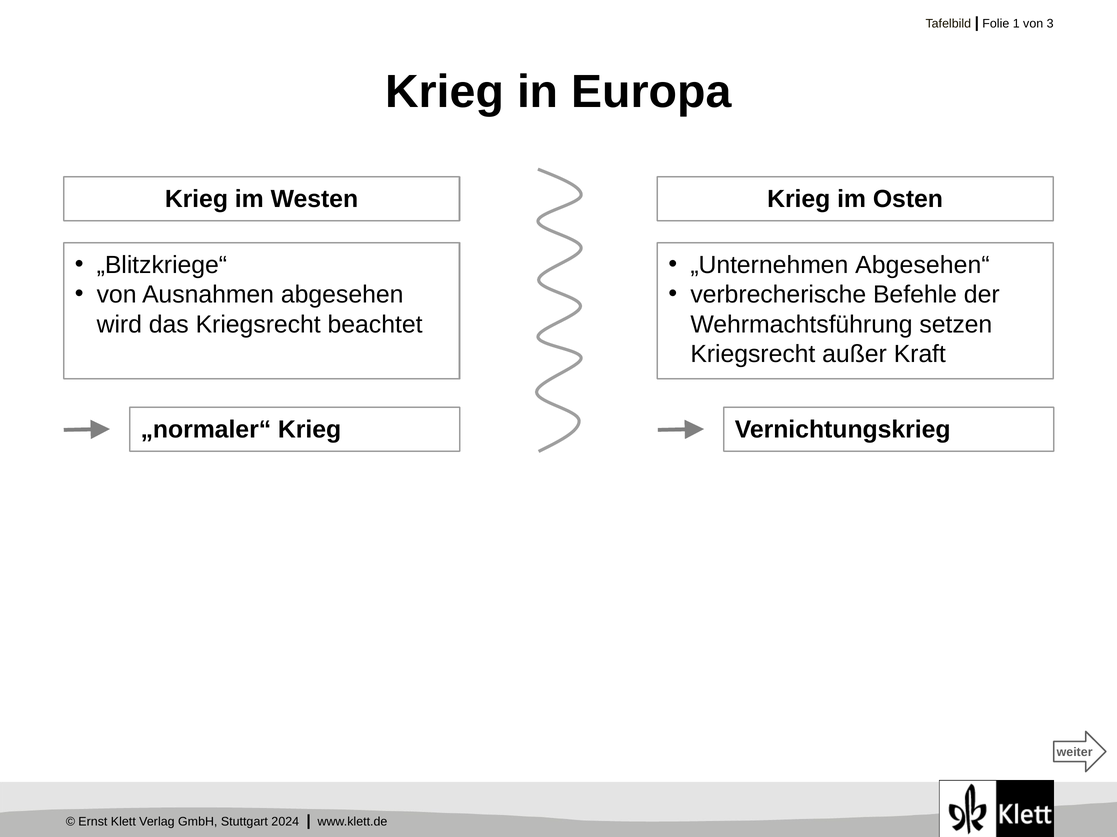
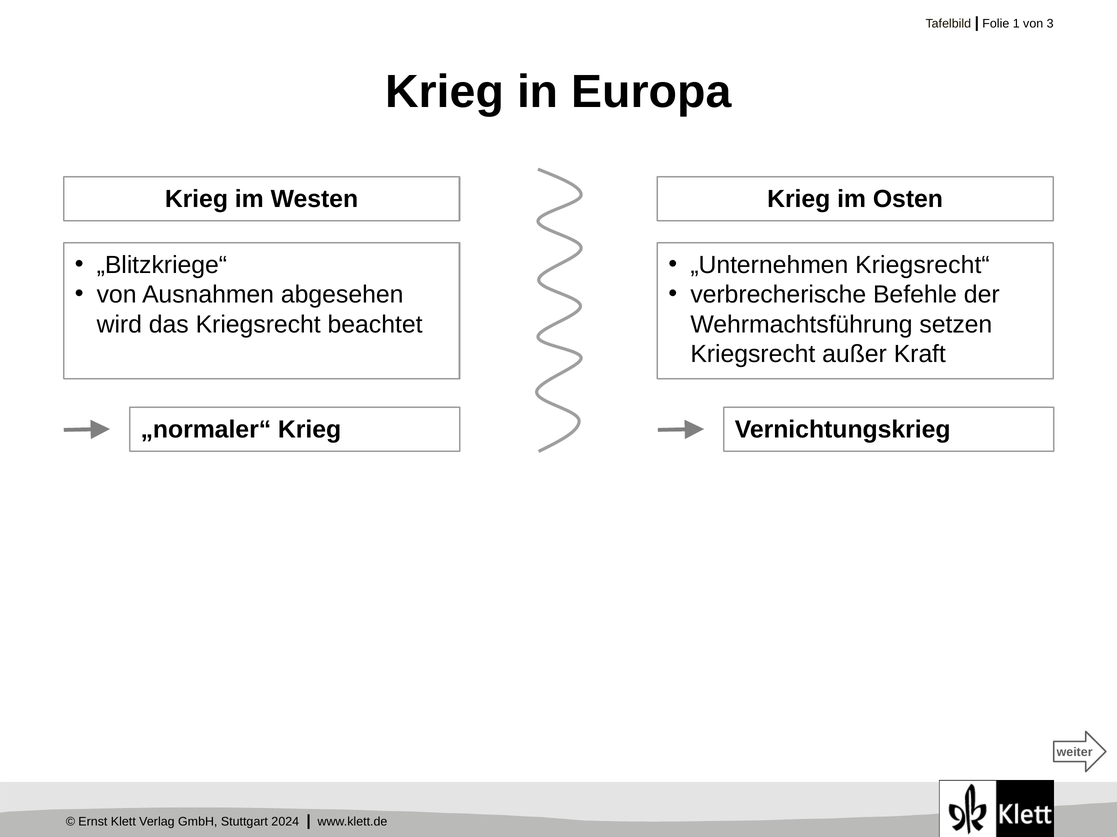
Abgesehen“: Abgesehen“ -> Kriegsrecht“ (922, 265)
